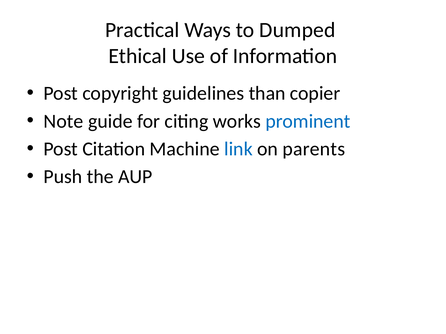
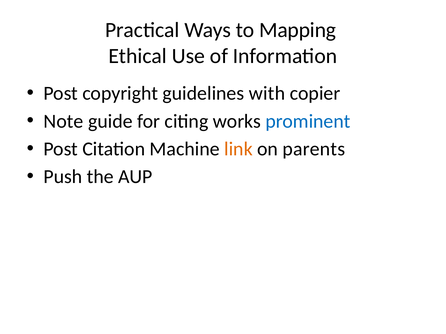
Dumped: Dumped -> Mapping (298, 30)
than: than -> with (267, 94)
link colour: blue -> orange (238, 149)
